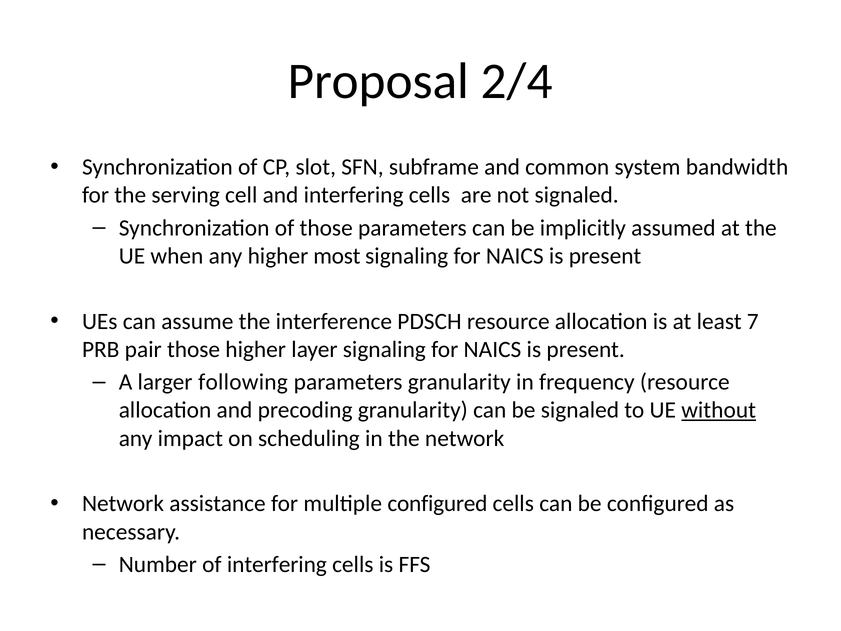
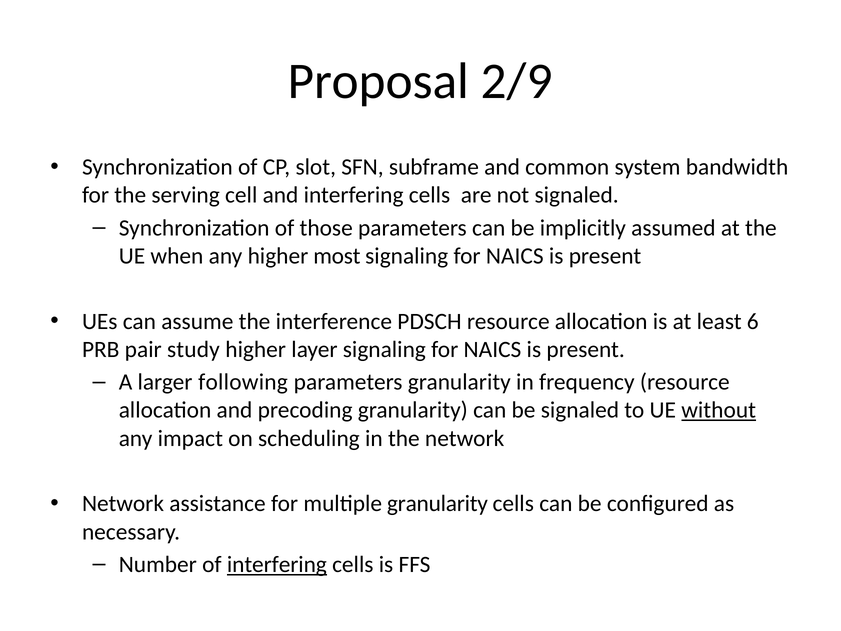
2/4: 2/4 -> 2/9 (517, 81)
7: 7 -> 6 (753, 321)
pair those: those -> study (193, 349)
multiple configured: configured -> granularity (437, 504)
interfering underline: none -> present (277, 564)
